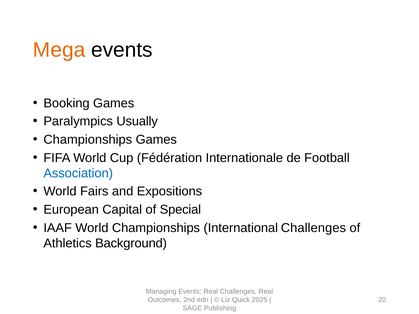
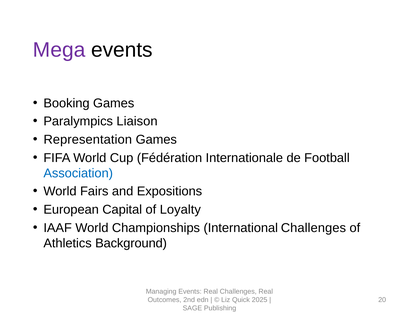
Mega colour: orange -> purple (59, 50)
Usually: Usually -> Liaison (137, 121)
Championships: Championships -> Representation (88, 140)
Special: Special -> Loyalty (180, 210)
